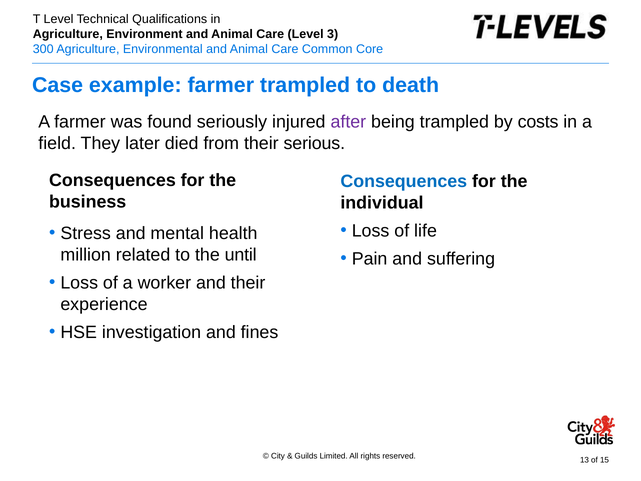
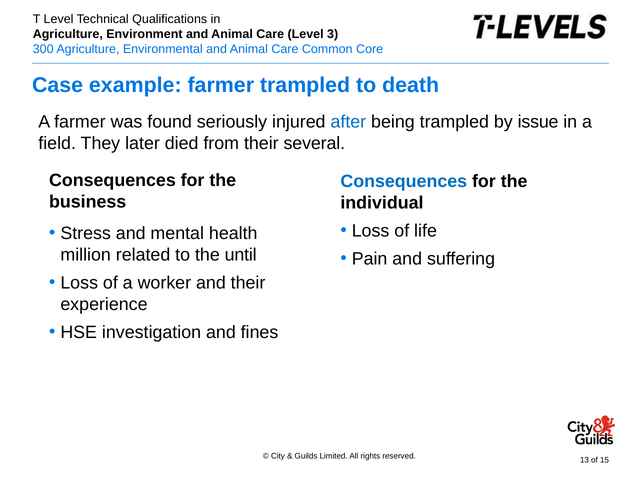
after colour: purple -> blue (348, 122)
costs: costs -> issue (538, 122)
serious: serious -> several (314, 143)
